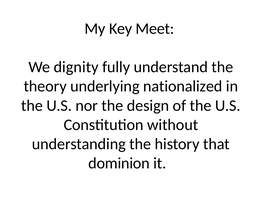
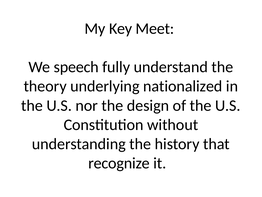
dignity: dignity -> speech (76, 67)
dominion: dominion -> recognize (119, 163)
